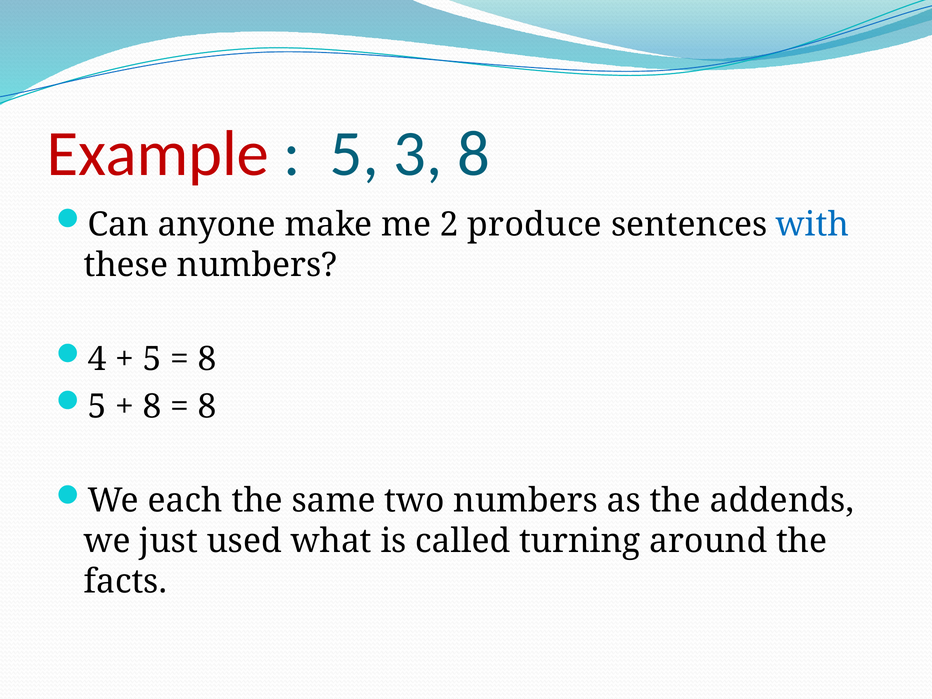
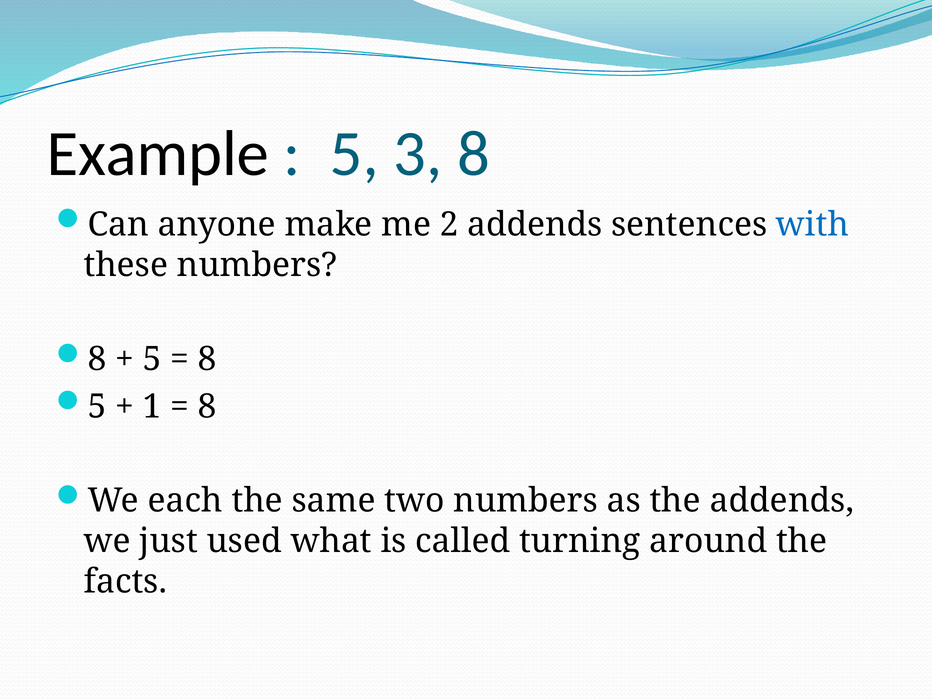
Example colour: red -> black (158, 154)
2 produce: produce -> addends (535, 224)
4: 4 -> 8 (97, 359)
8: 8 -> 1 (152, 406)
